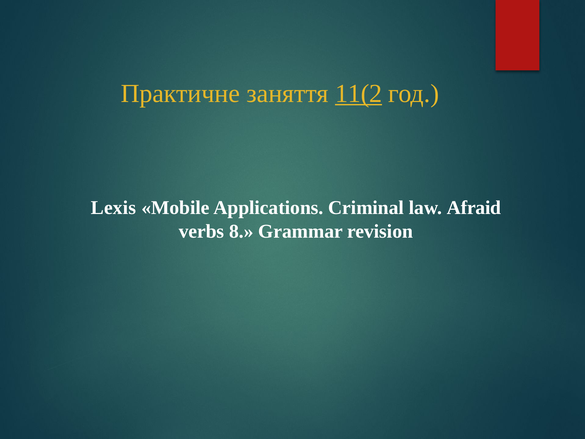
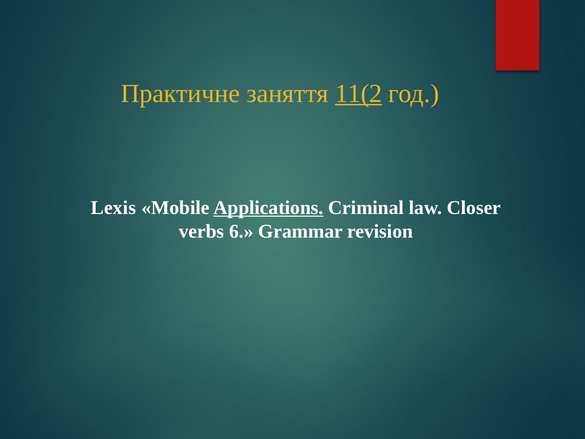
Applications underline: none -> present (268, 208)
Afraid: Afraid -> Closer (474, 208)
8: 8 -> 6 (241, 231)
